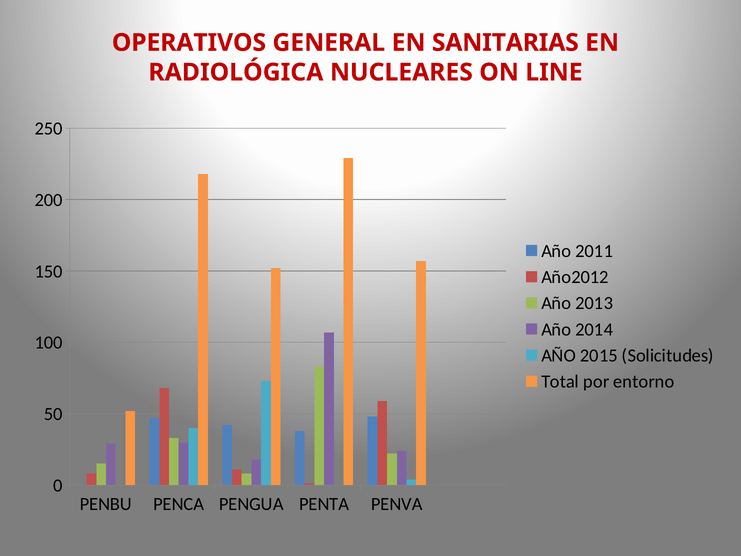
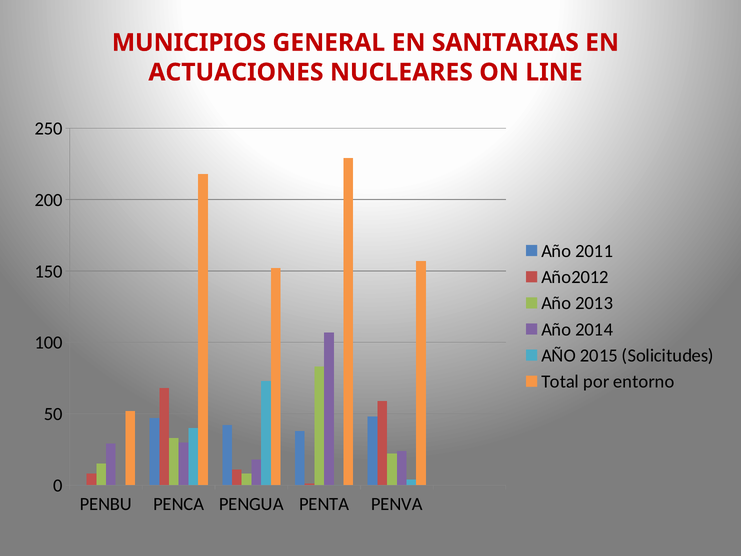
OPERATIVOS: OPERATIVOS -> MUNICIPIOS (189, 43)
RADIOLÓGICA: RADIOLÓGICA -> ACTUACIONES (236, 72)
